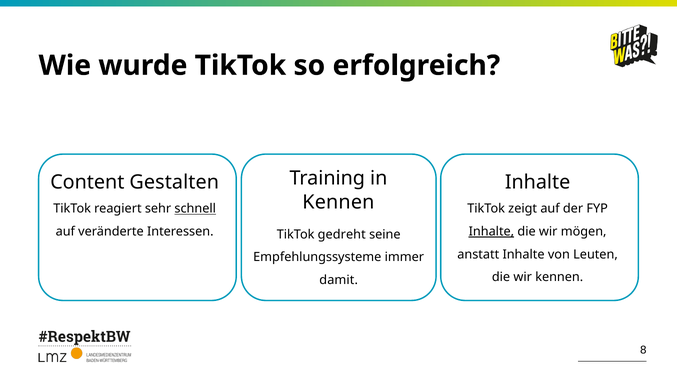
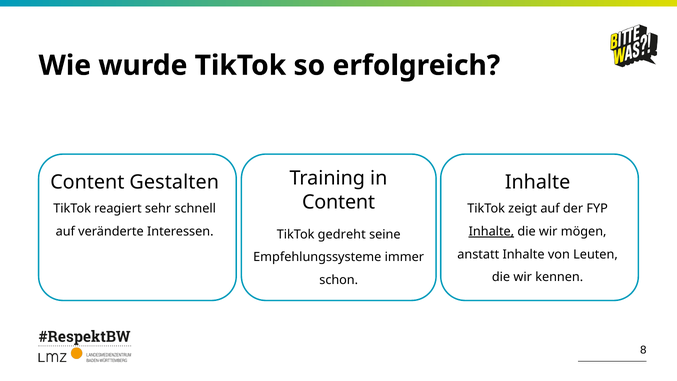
Kennen: Kennen -> Content (339, 202)
schnell underline: present -> none (195, 209)
damit: damit -> schon (339, 280)
